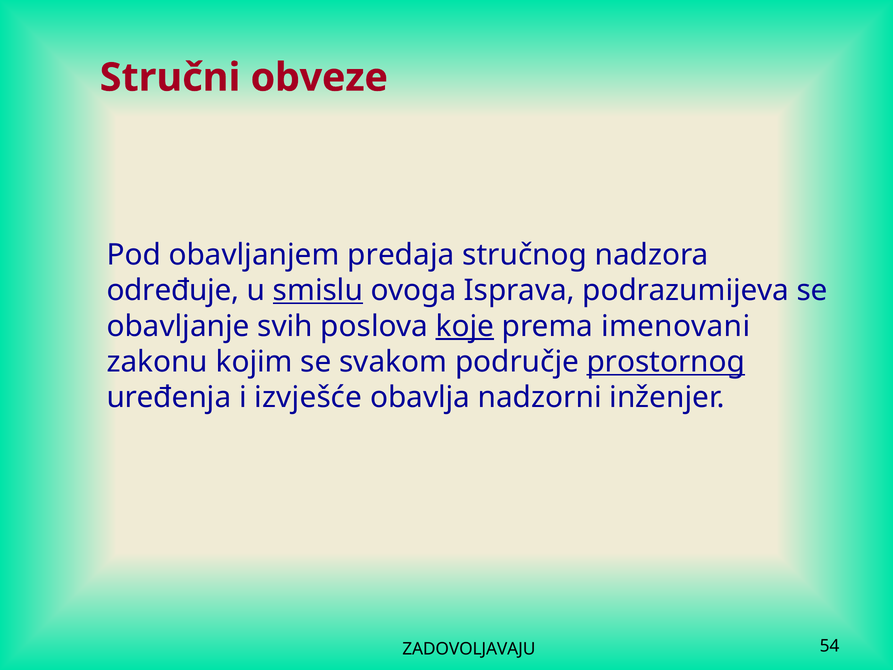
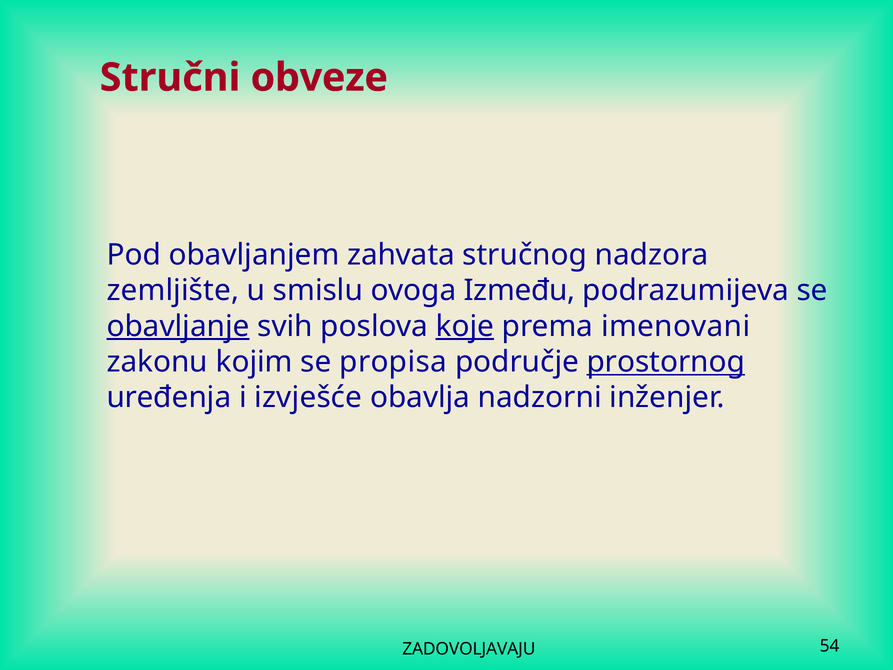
predaja: predaja -> zahvata (401, 255)
određuje: određuje -> zemljište (173, 290)
smislu underline: present -> none (318, 290)
Isprava: Isprava -> Između (519, 290)
obavljanje underline: none -> present (178, 326)
svakom: svakom -> propisa (393, 362)
